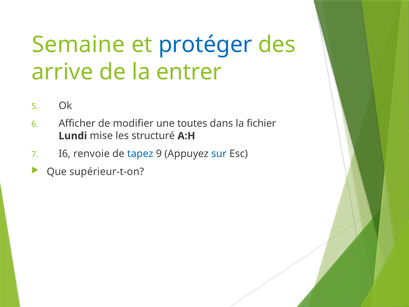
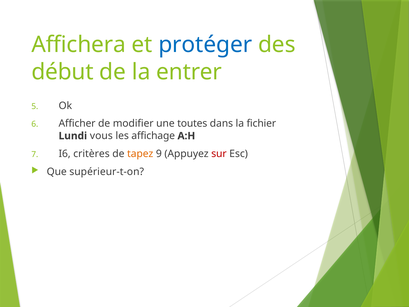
Semaine: Semaine -> Affichera (79, 45)
arrive: arrive -> début (62, 72)
mise: mise -> vous (101, 136)
structuré: structuré -> affichage (153, 136)
renvoie: renvoie -> critères (91, 154)
tapez colour: blue -> orange (140, 154)
sur colour: blue -> red (219, 154)
